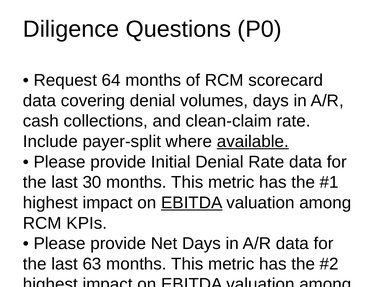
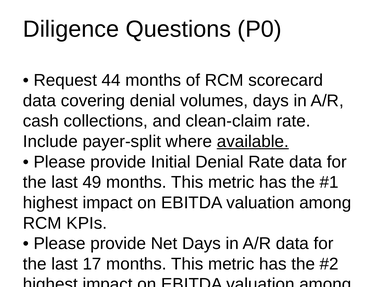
64: 64 -> 44 (111, 80)
30: 30 -> 49 (92, 182)
EBITDA underline: present -> none (192, 203)
63: 63 -> 17 (92, 264)
